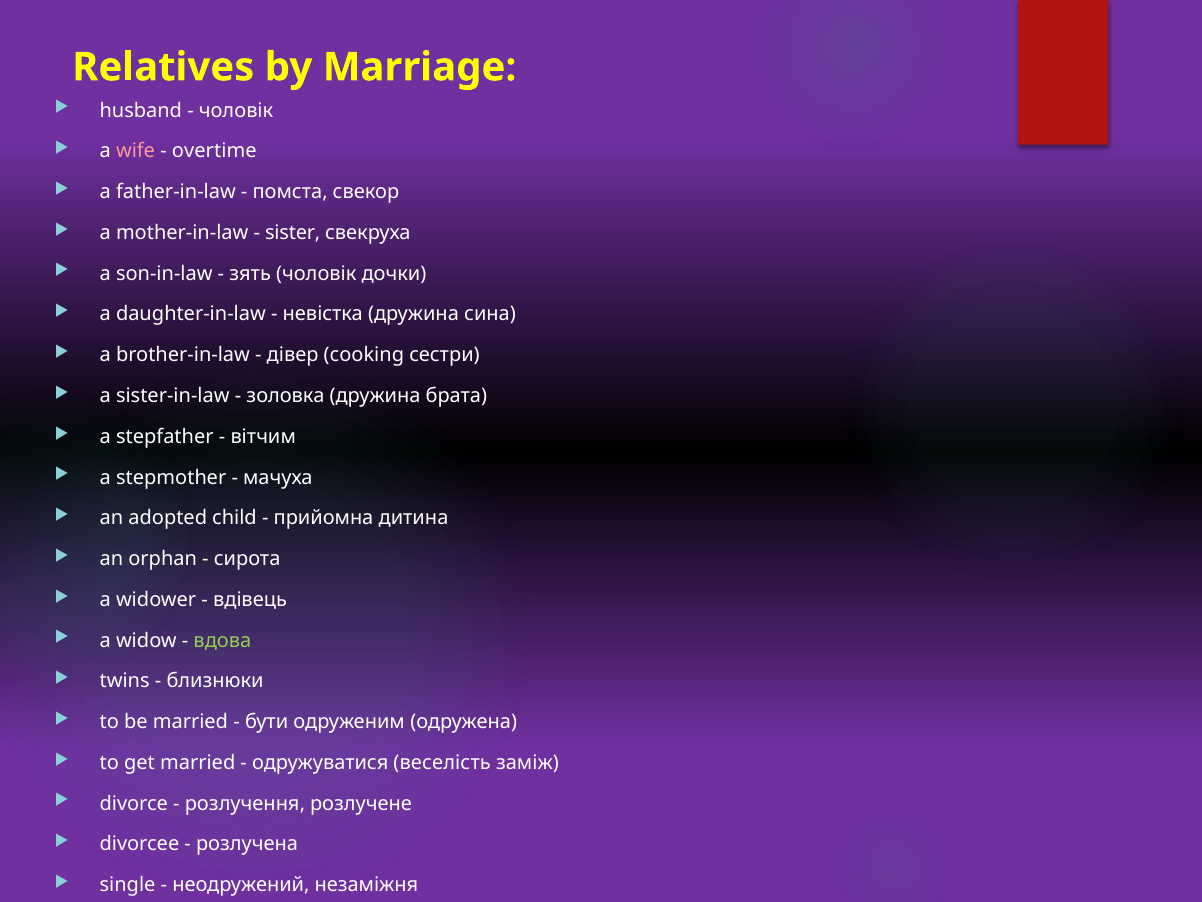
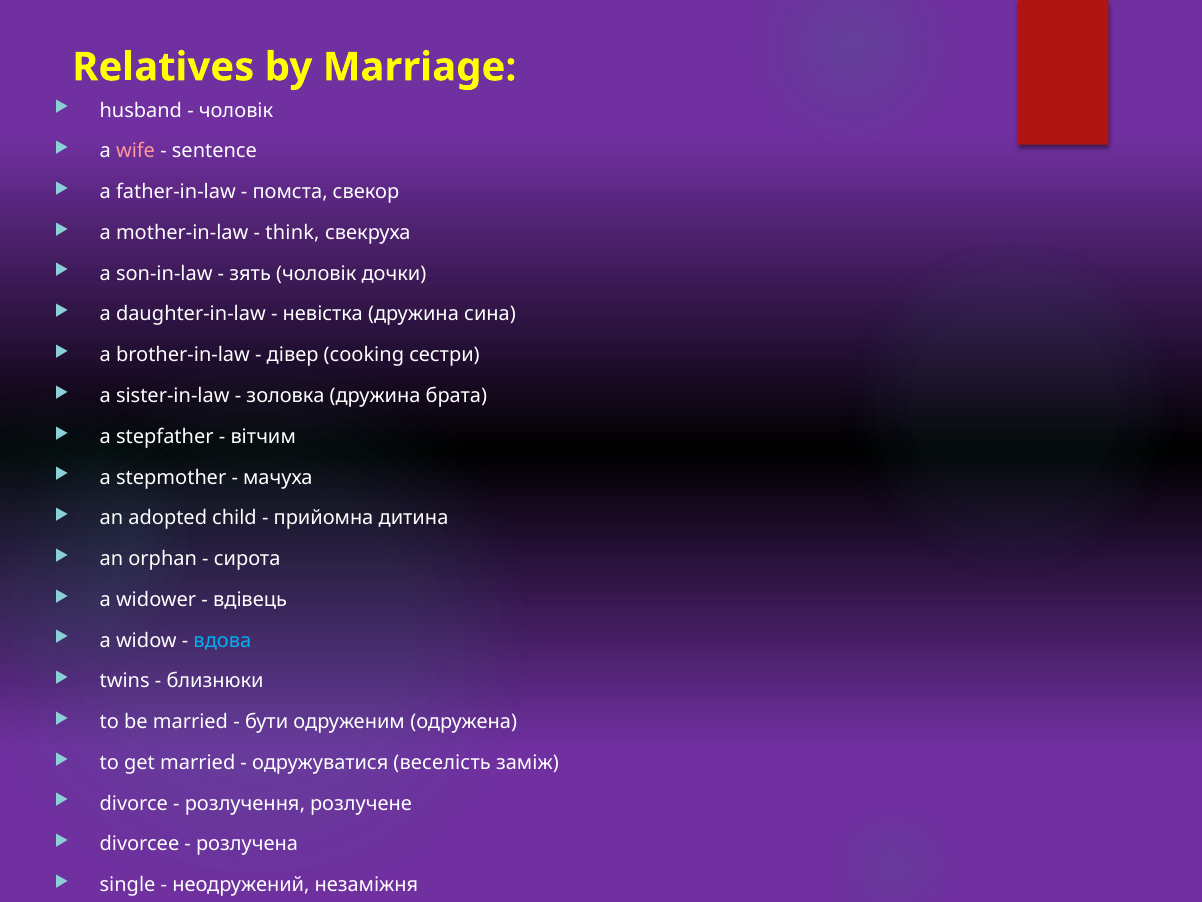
overtime: overtime -> sentence (214, 151)
sister: sister -> think (292, 233)
вдова colour: light green -> light blue (222, 640)
